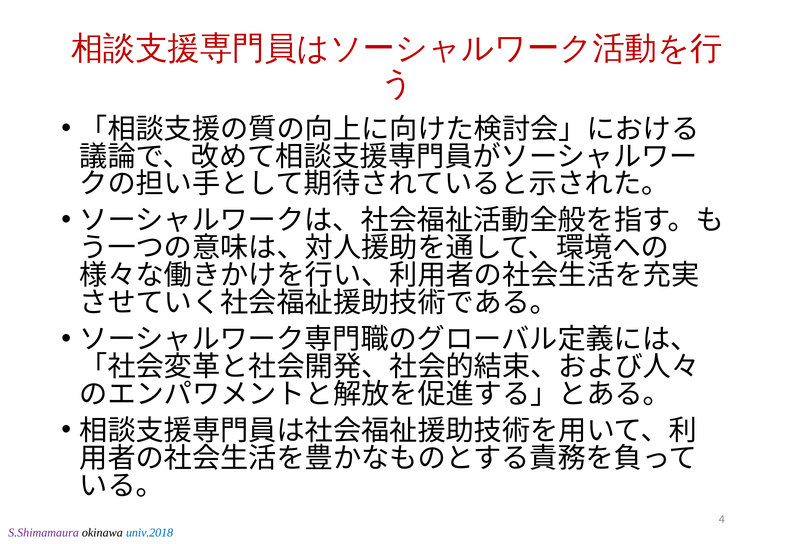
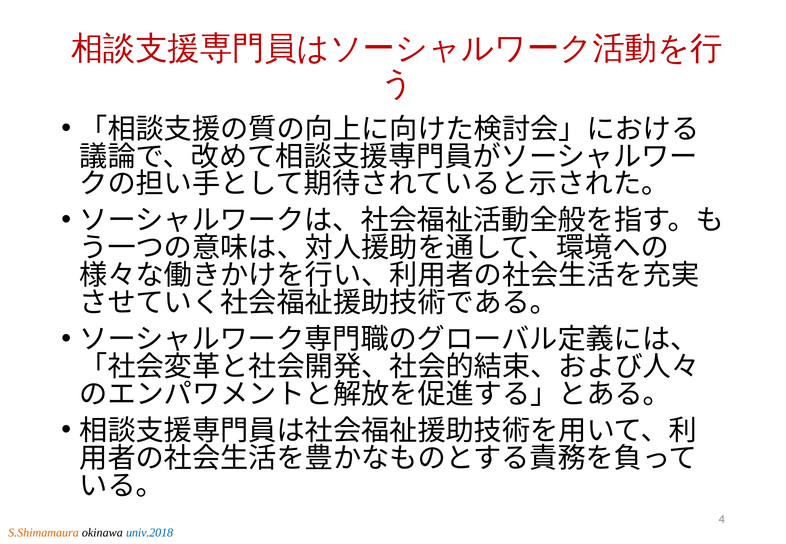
S.Shimamaura colour: purple -> orange (44, 533)
